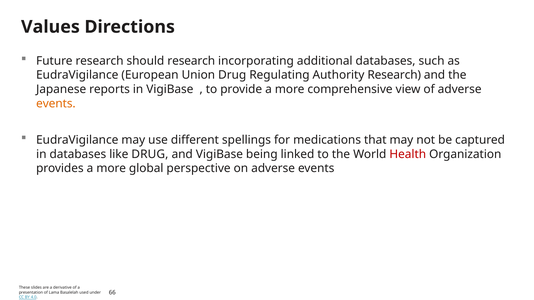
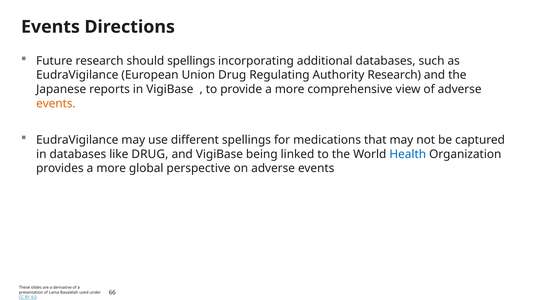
Values: Values -> Events (50, 27)
should research: research -> spellings (191, 61)
Health colour: red -> blue (408, 154)
